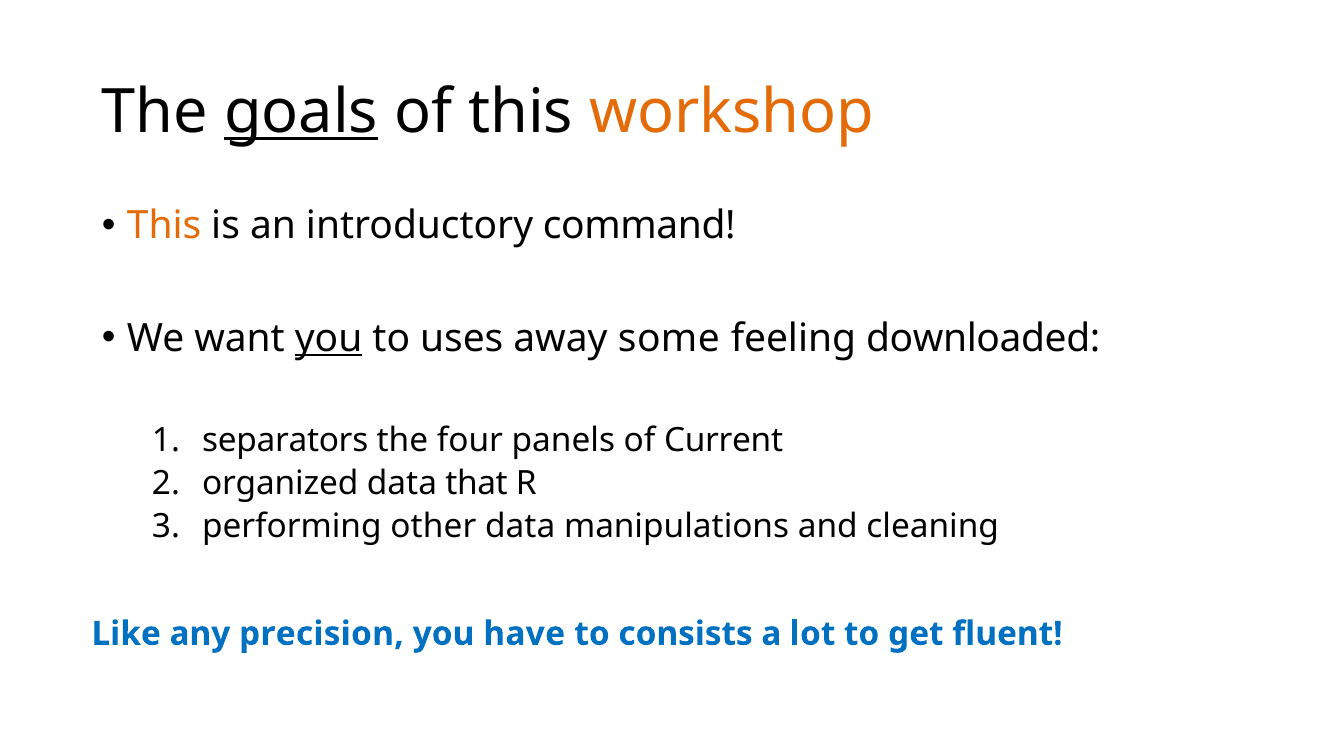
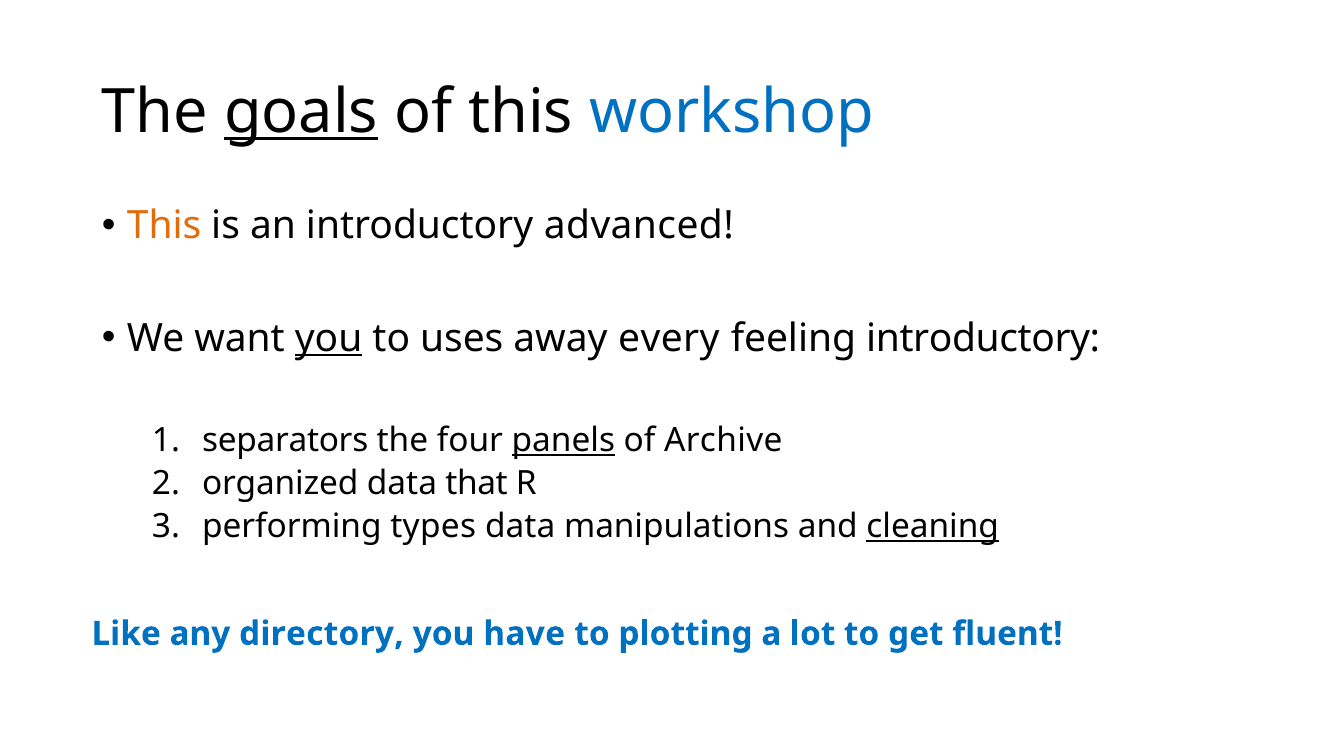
workshop colour: orange -> blue (732, 112)
command: command -> advanced (639, 226)
some: some -> every (669, 338)
feeling downloaded: downloaded -> introductory (983, 338)
panels underline: none -> present (563, 440)
Current: Current -> Archive (723, 440)
other: other -> types (433, 526)
cleaning underline: none -> present (933, 526)
precision: precision -> directory (321, 633)
consists: consists -> plotting (686, 633)
